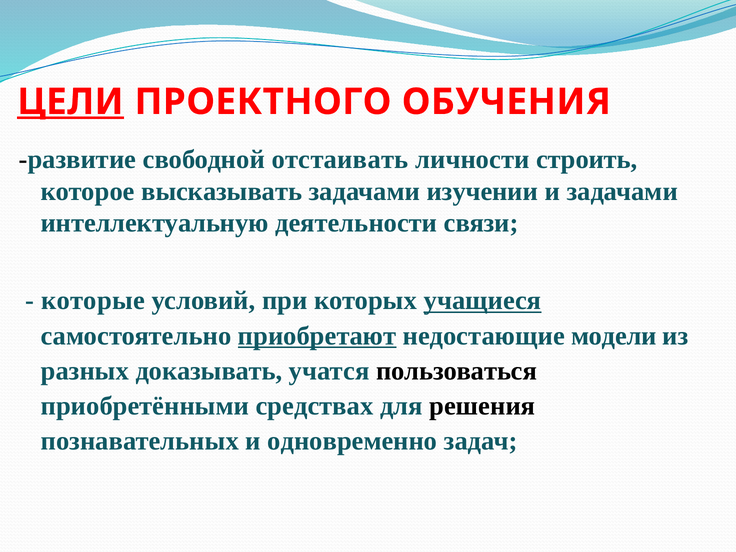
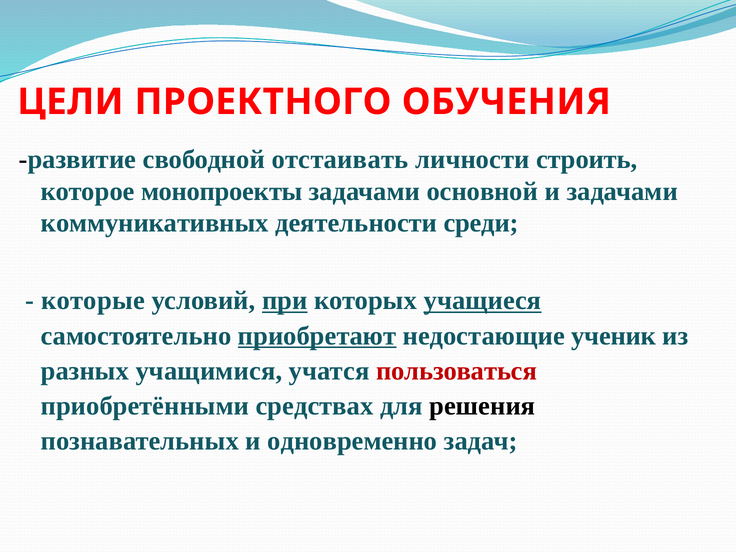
ЦЕЛИ underline: present -> none (70, 102)
высказывать: высказывать -> монопроекты (222, 191)
изучении: изучении -> основной (482, 191)
интеллектуальную: интеллектуальную -> коммуникативных (155, 223)
связи: связи -> среди (481, 223)
при underline: none -> present (285, 301)
модели: модели -> ученик (614, 336)
доказывать: доказывать -> учащимися (209, 371)
пользоваться colour: black -> red (457, 371)
